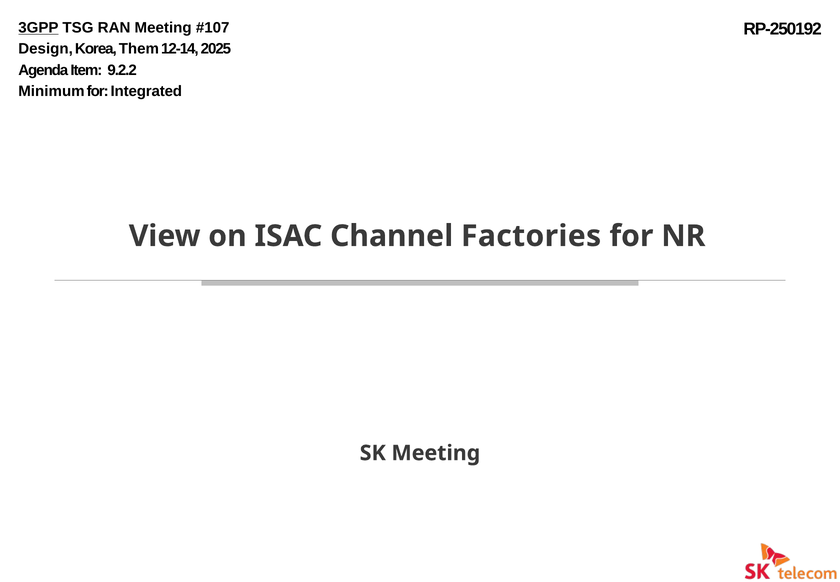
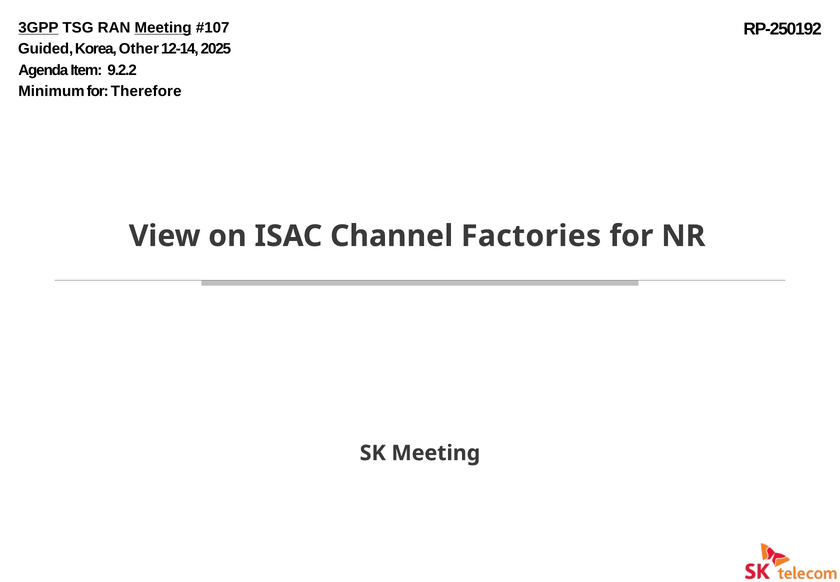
Meeting underline: none -> present (163, 28)
Design: Design -> Guided (46, 49)
Them: Them -> Other (139, 49)
Integrated: Integrated -> Therefore (146, 91)
